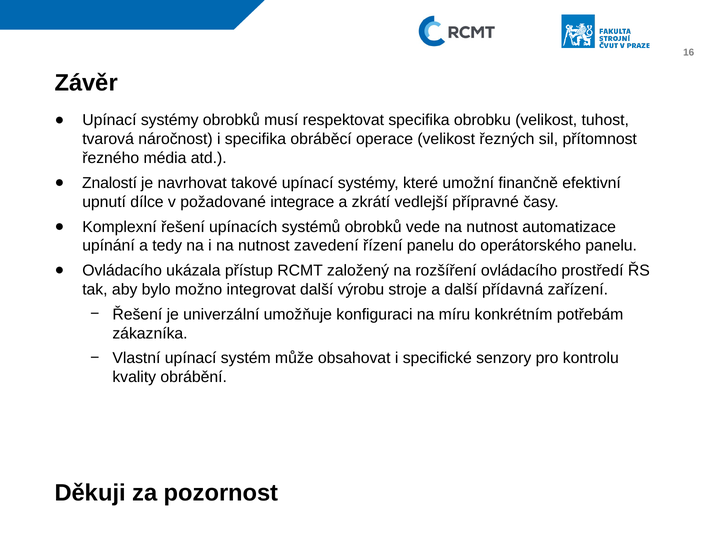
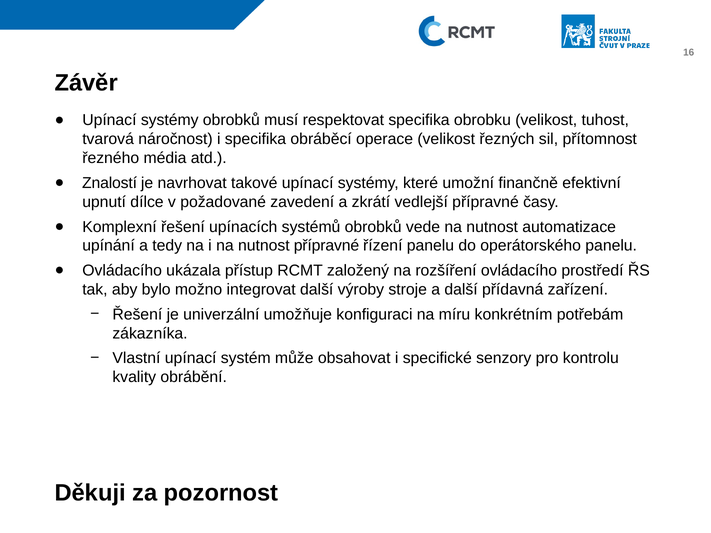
integrace: integrace -> zavedení (302, 202)
nutnost zavedení: zavedení -> přípravné (326, 246)
výrobu: výrobu -> výroby (361, 290)
